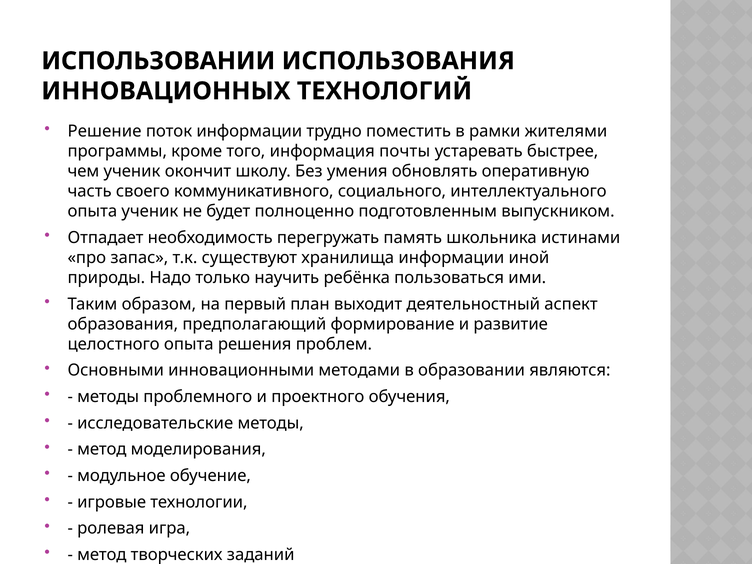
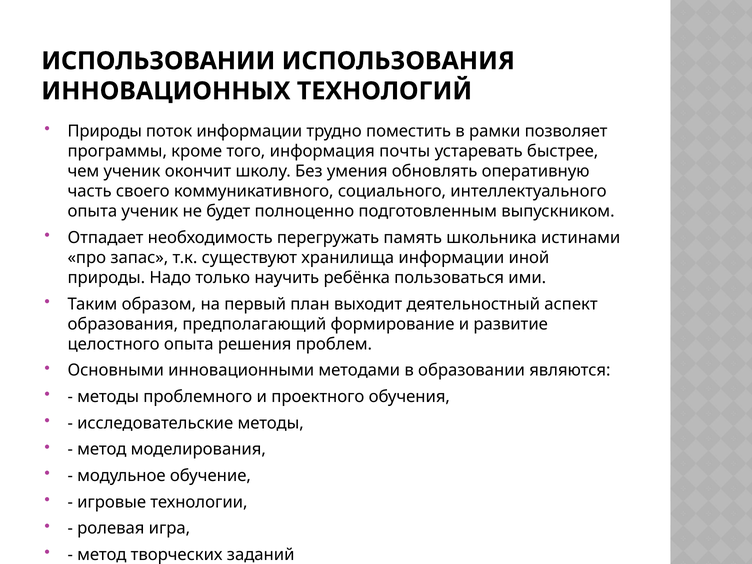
Решение: Решение -> Природы (105, 131)
жителями: жителями -> позволяет (566, 131)
